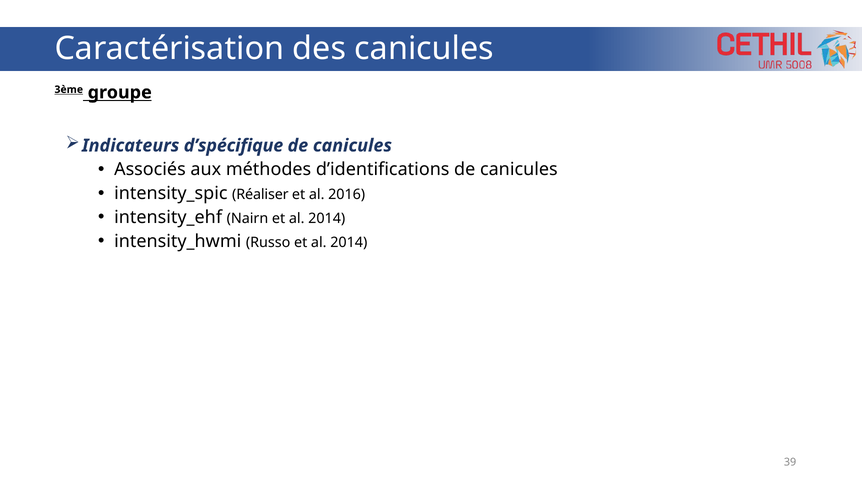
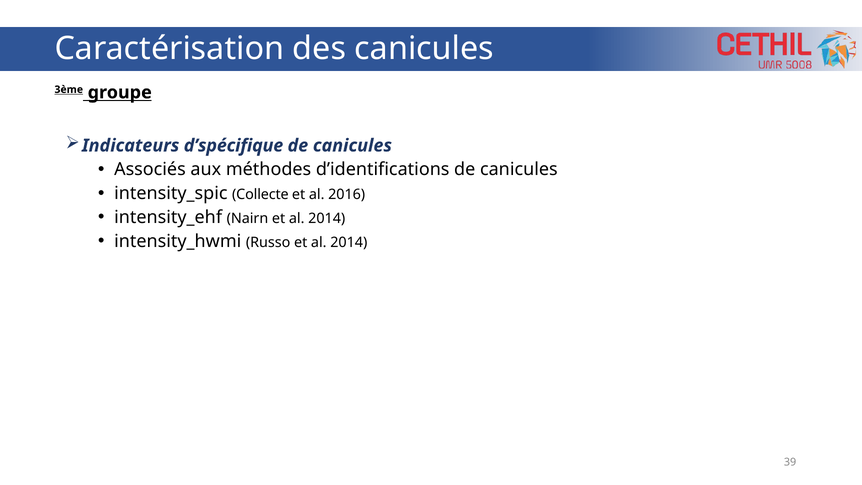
Réaliser: Réaliser -> Collecte (260, 194)
